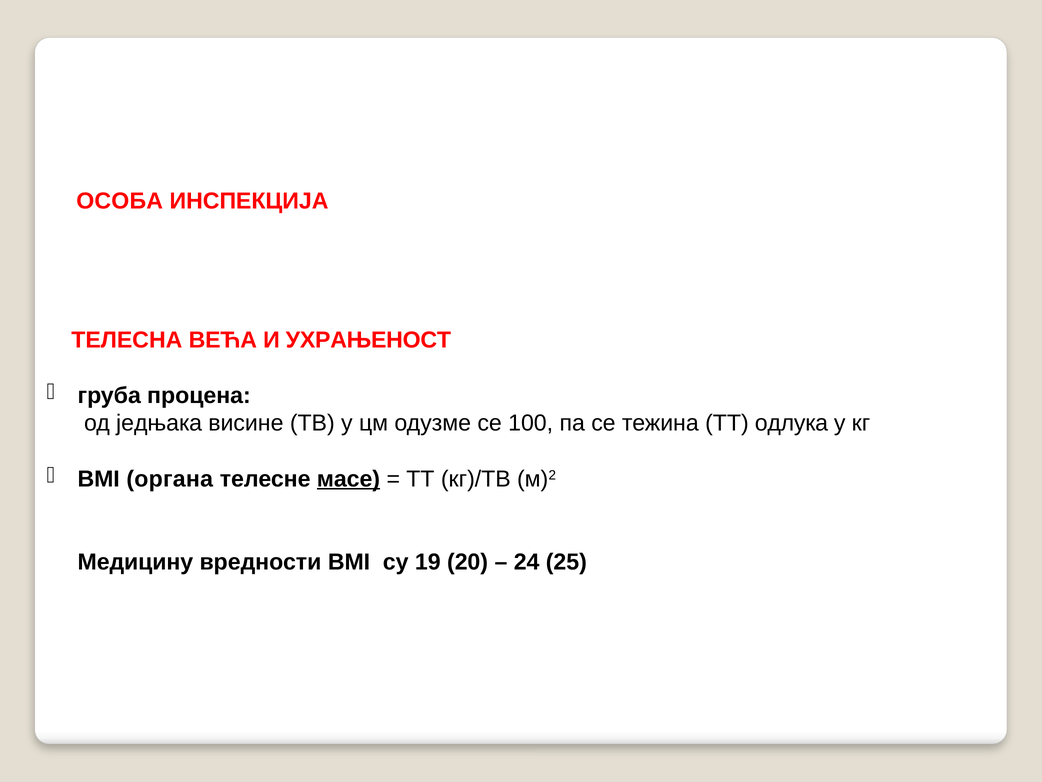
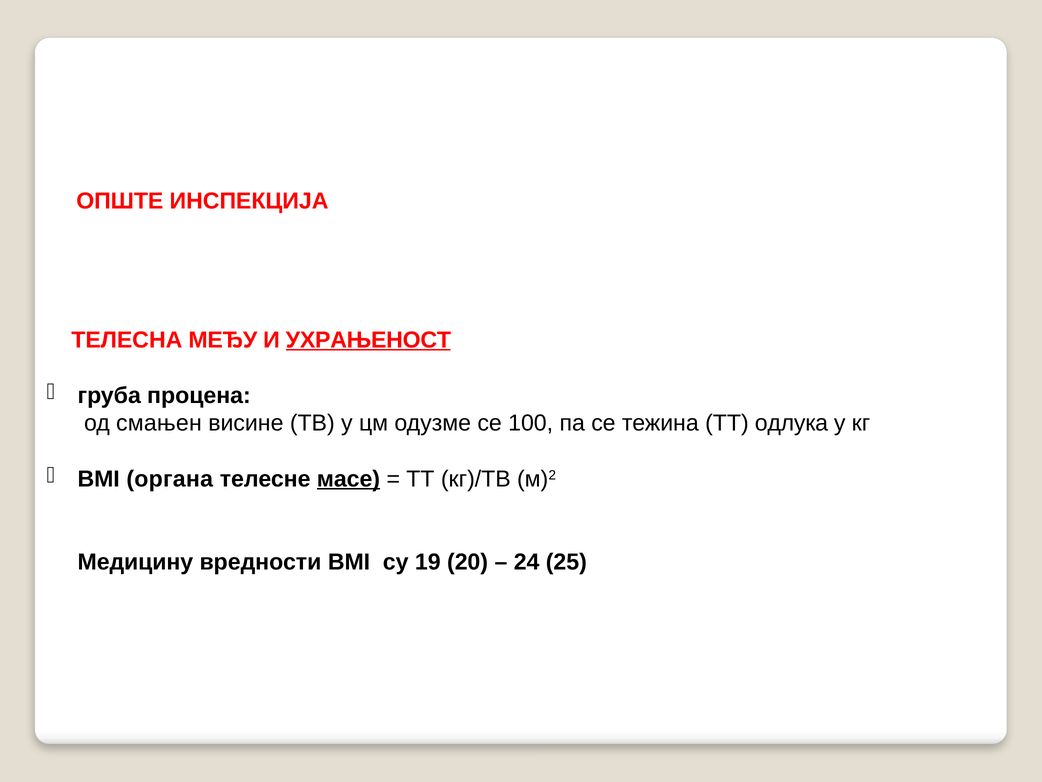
ОСОБА: ОСОБА -> ОПШТЕ (120, 201)
ВЕЋА: ВЕЋА -> МЕЂУ (223, 340)
УХРАЊЕНОСТ underline: none -> present (368, 340)
једњака: једњака -> смањен (159, 423)
